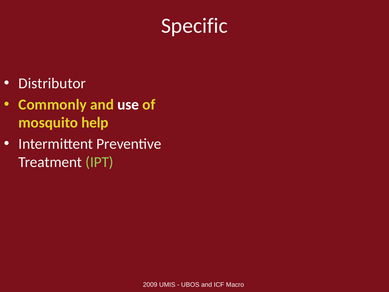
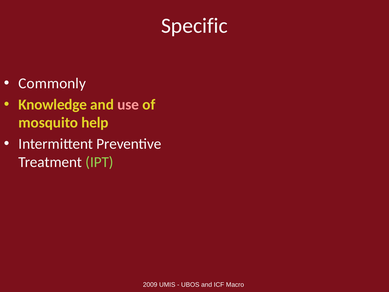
Distributor: Distributor -> Commonly (52, 83)
Commonly: Commonly -> Knowledge (53, 105)
use colour: white -> pink (128, 105)
